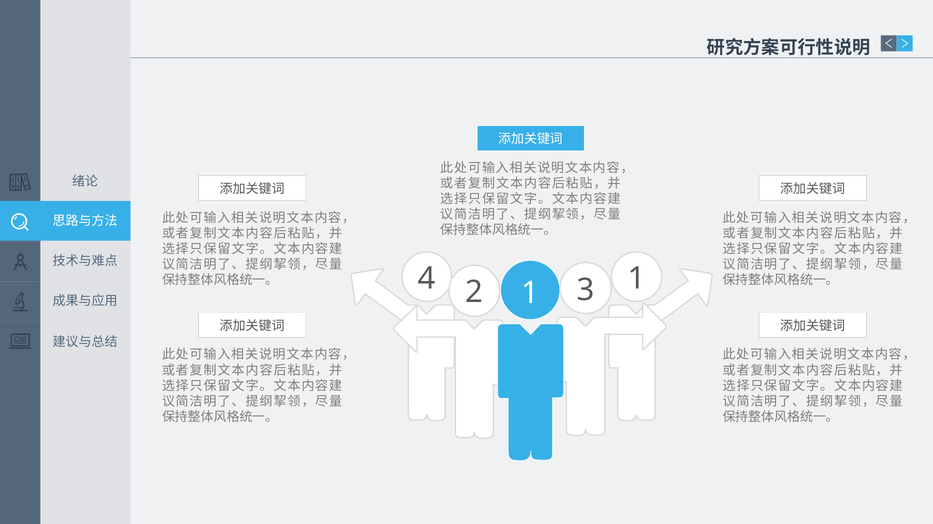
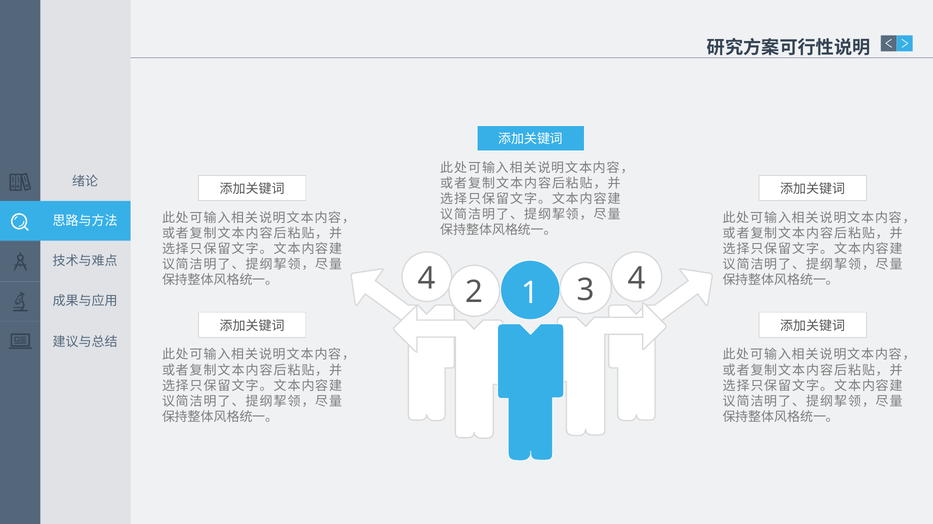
4 1: 1 -> 4 (637, 279)
